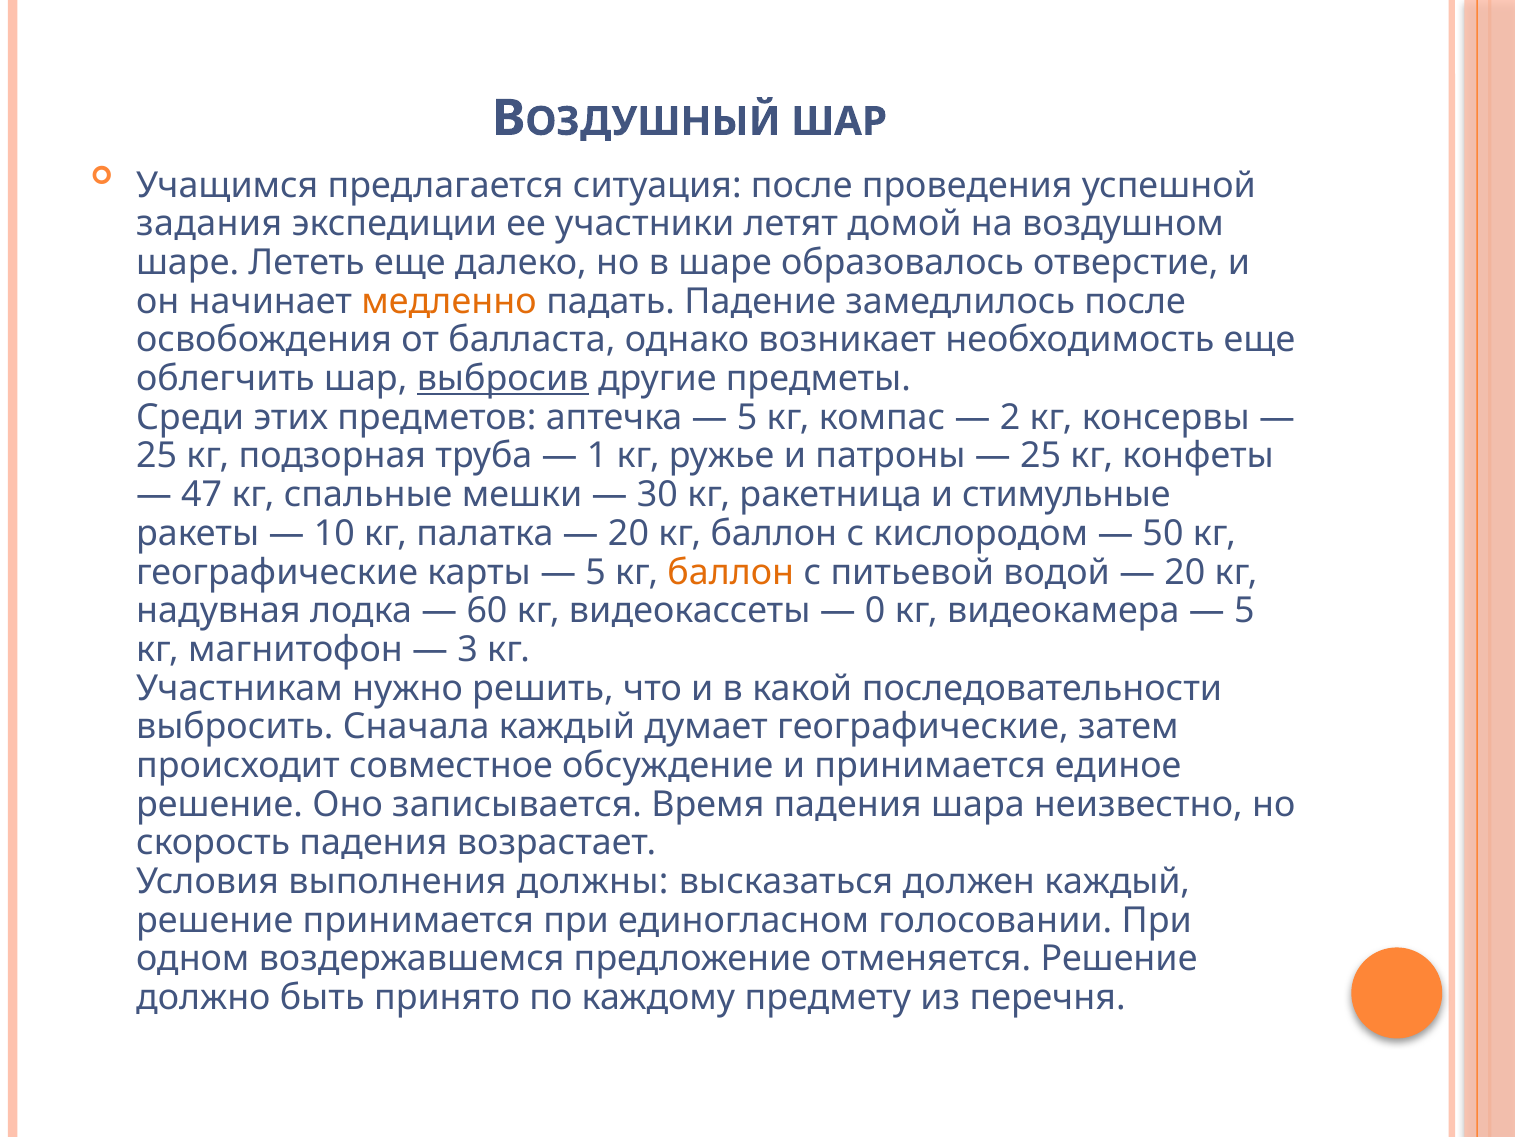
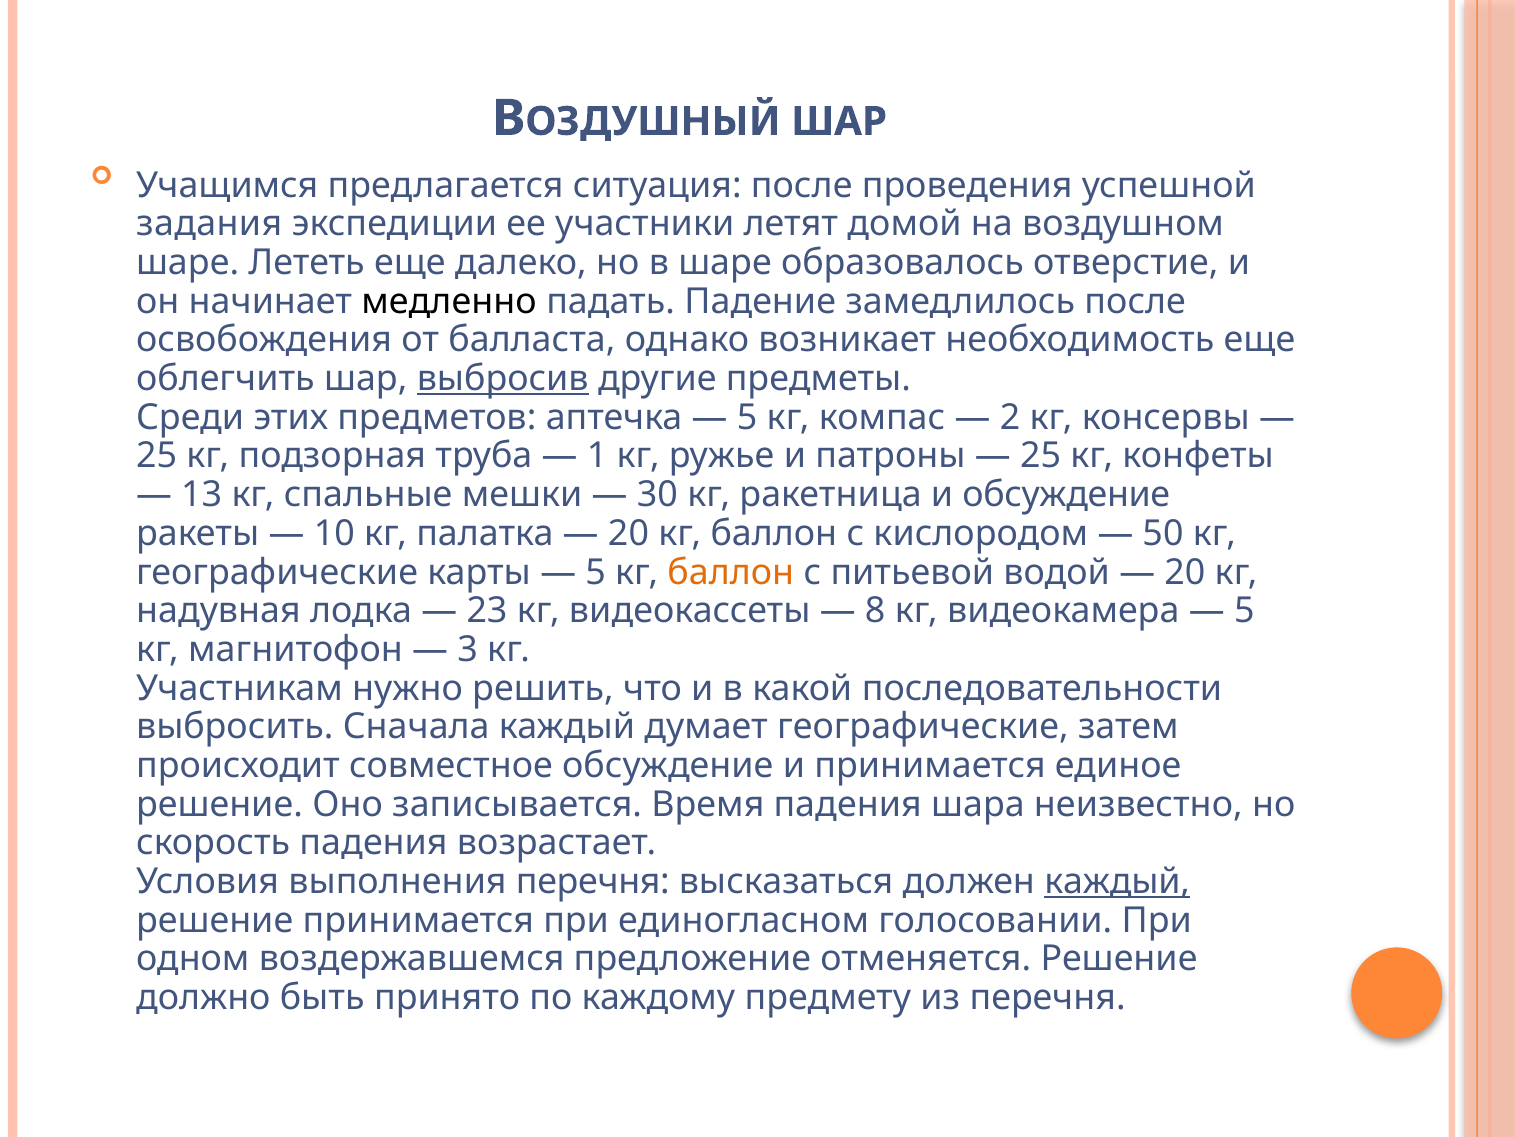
медленно colour: orange -> black (449, 301)
47: 47 -> 13 (202, 495)
и стимульные: стимульные -> обсуждение (1066, 495)
60: 60 -> 23 (487, 610)
0: 0 -> 8 (875, 610)
выполнения должны: должны -> перечня (593, 881)
каждый underline: none -> present (1117, 881)
